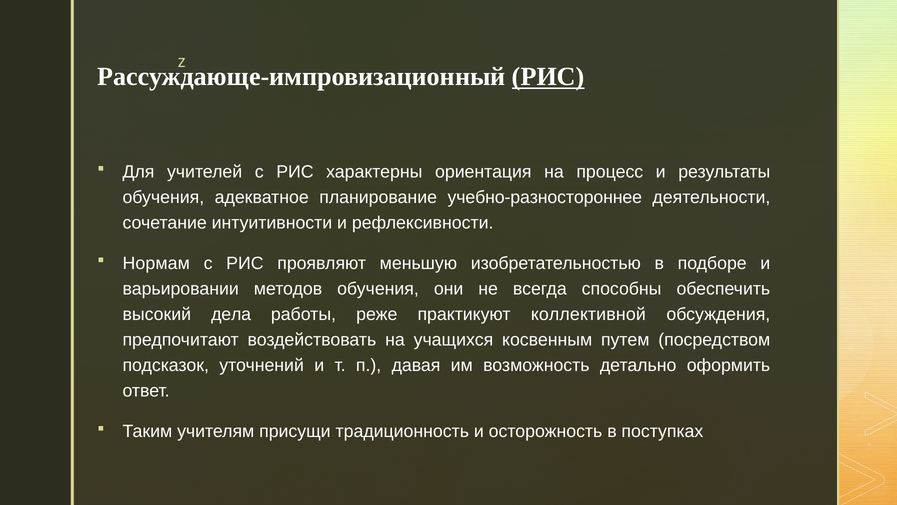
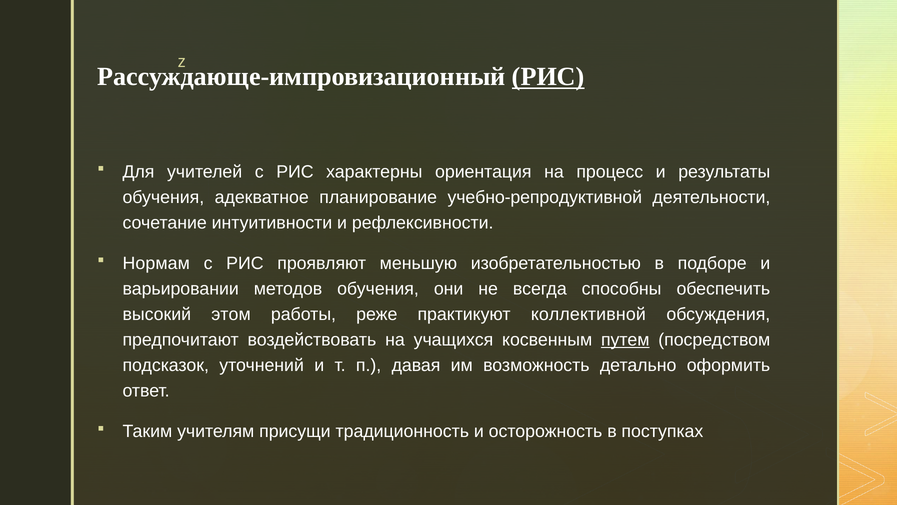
учебно-разностороннее: учебно-разностороннее -> учебно-репродуктивной (545, 197)
дела: дела -> этом (231, 314)
путем underline: none -> present (625, 340)
